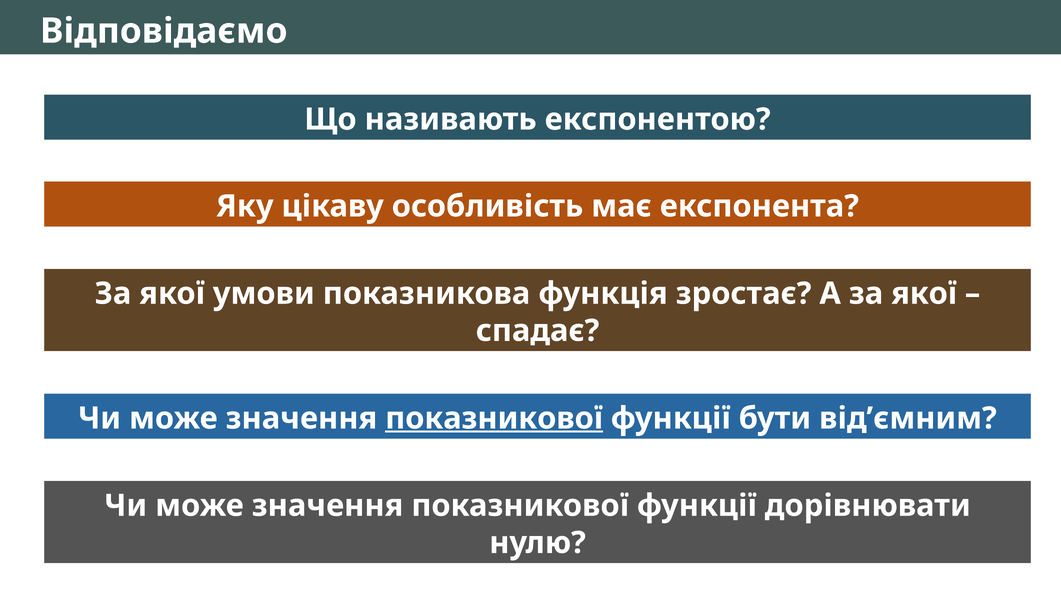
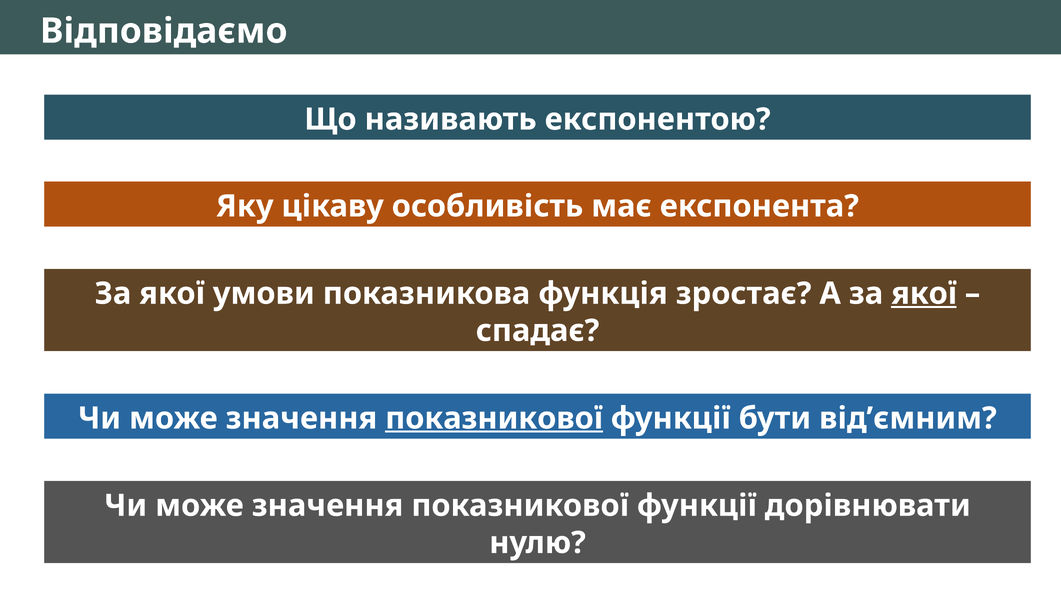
якої underline: none -> present (924, 293)
